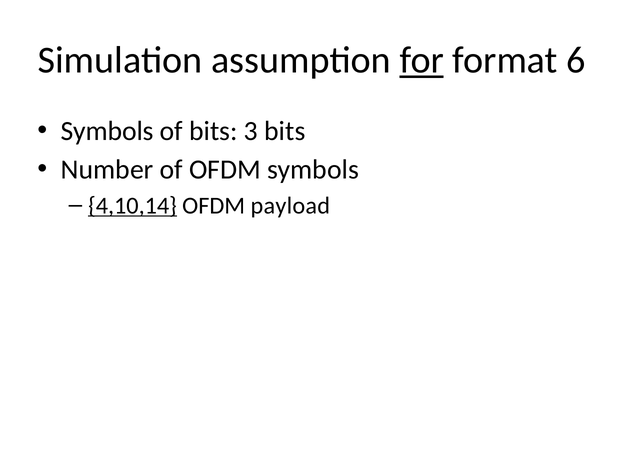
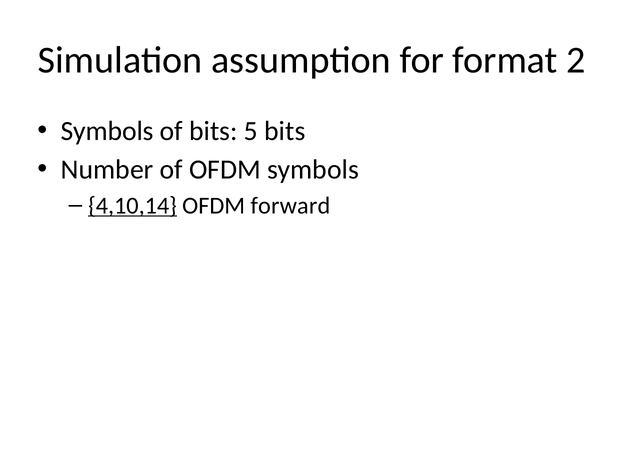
for underline: present -> none (422, 60)
6: 6 -> 2 (576, 60)
3: 3 -> 5 (251, 131)
payload: payload -> forward (290, 206)
